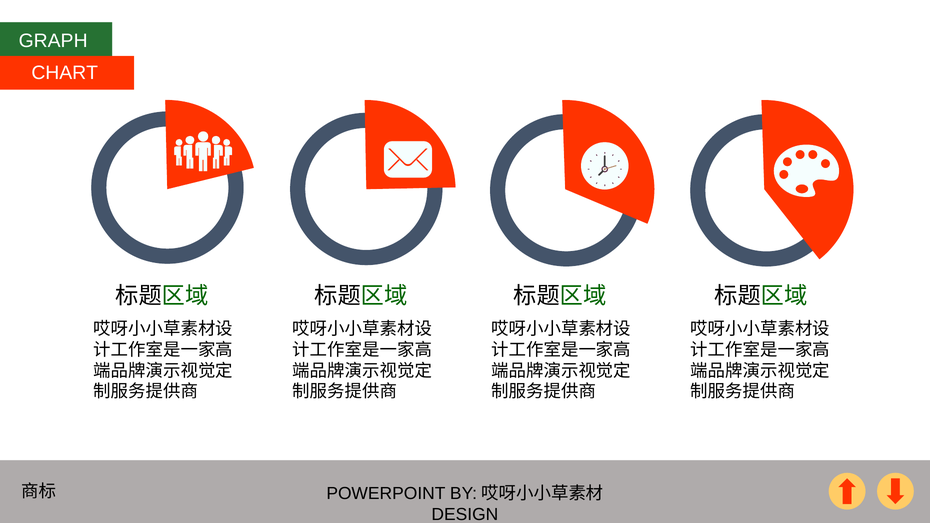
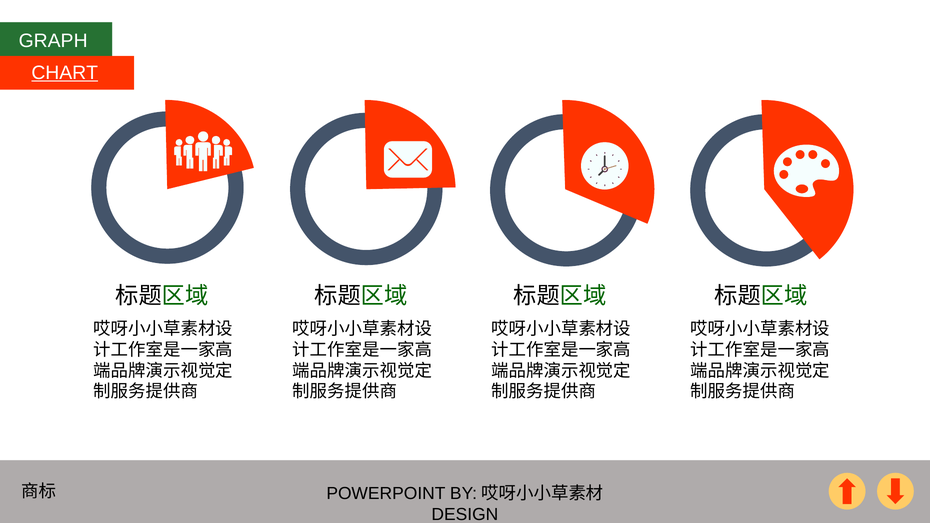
CHART underline: none -> present (65, 73)
